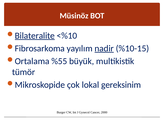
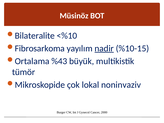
Bilateralite underline: present -> none (35, 36)
%55: %55 -> %43 (59, 61)
gereksinim: gereksinim -> noninvaziv (121, 85)
